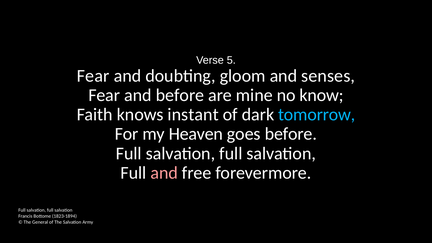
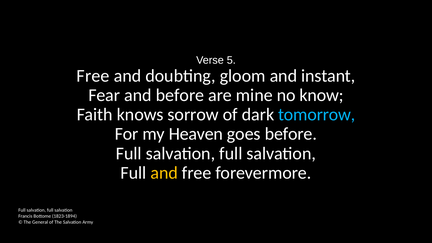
Fear: Fear -> Free (93, 76)
senses: senses -> instant (328, 76)
instant: instant -> sorrow (193, 115)
and colour: pink -> yellow (164, 173)
